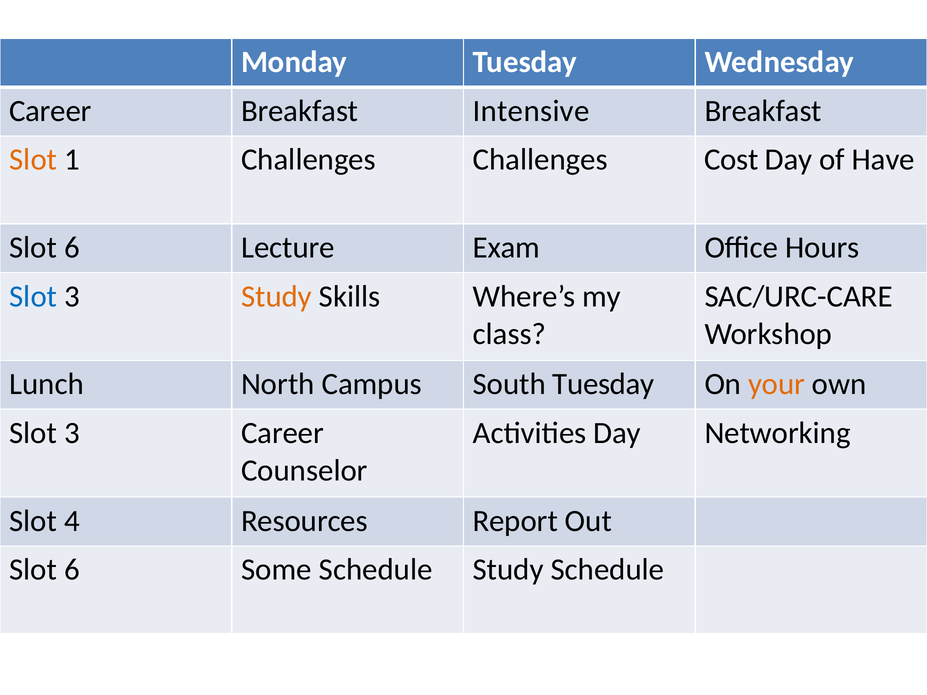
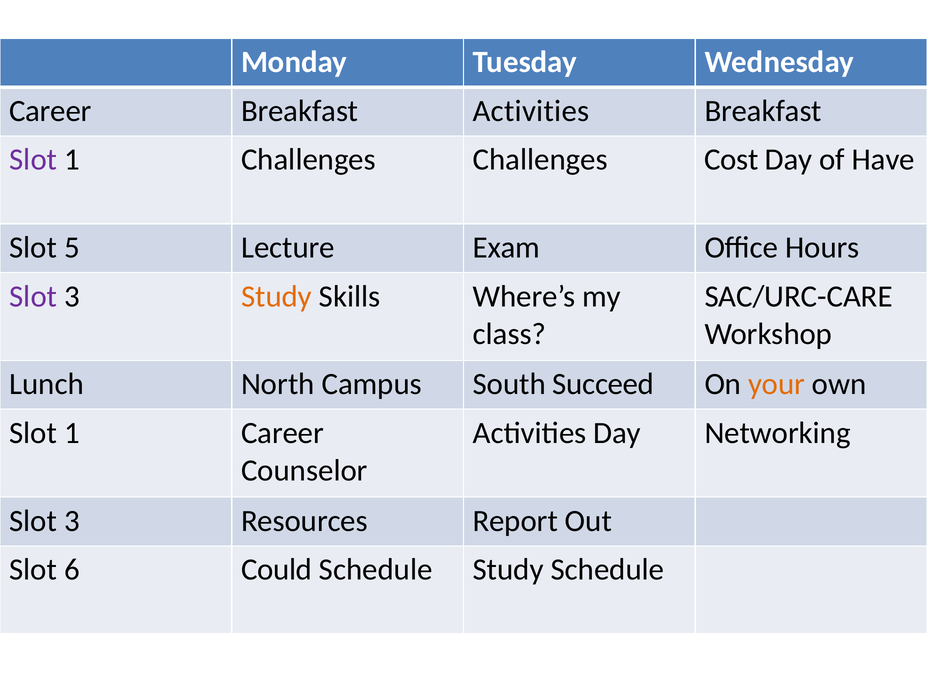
Breakfast Intensive: Intensive -> Activities (531, 111)
Slot colour: orange -> purple (33, 160)
6: 6 -> 5 (72, 248)
Slot colour: blue -> purple (33, 296)
South Tuesday: Tuesday -> Succeed (603, 384)
3: 3 -> 1 (72, 433)
4: 4 -> 3 (72, 521)
Some: Some -> Could (277, 570)
